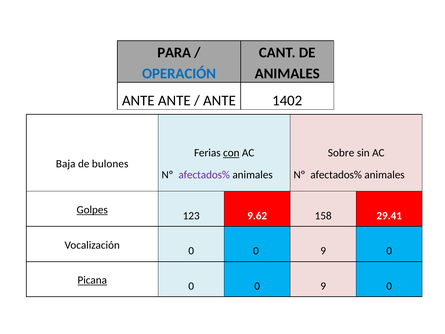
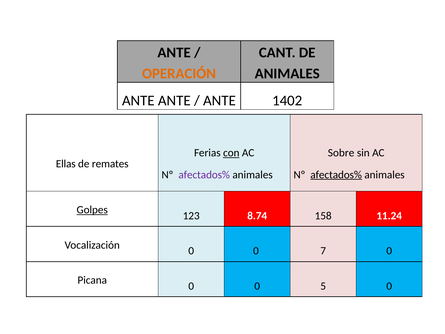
PARA: PARA -> ANTE (174, 53)
OPERACIÓN colour: blue -> orange (179, 73)
Baja: Baja -> Ellas (66, 164)
bulones: bulones -> remates (110, 164)
afectados% underline: none -> present (336, 175)
9.62: 9.62 -> 8.74 (257, 216)
29.41: 29.41 -> 11.24 (389, 216)
9: 9 -> 7 (323, 251)
Picana underline: present -> none (92, 280)
9: 9 -> 5 (323, 286)
